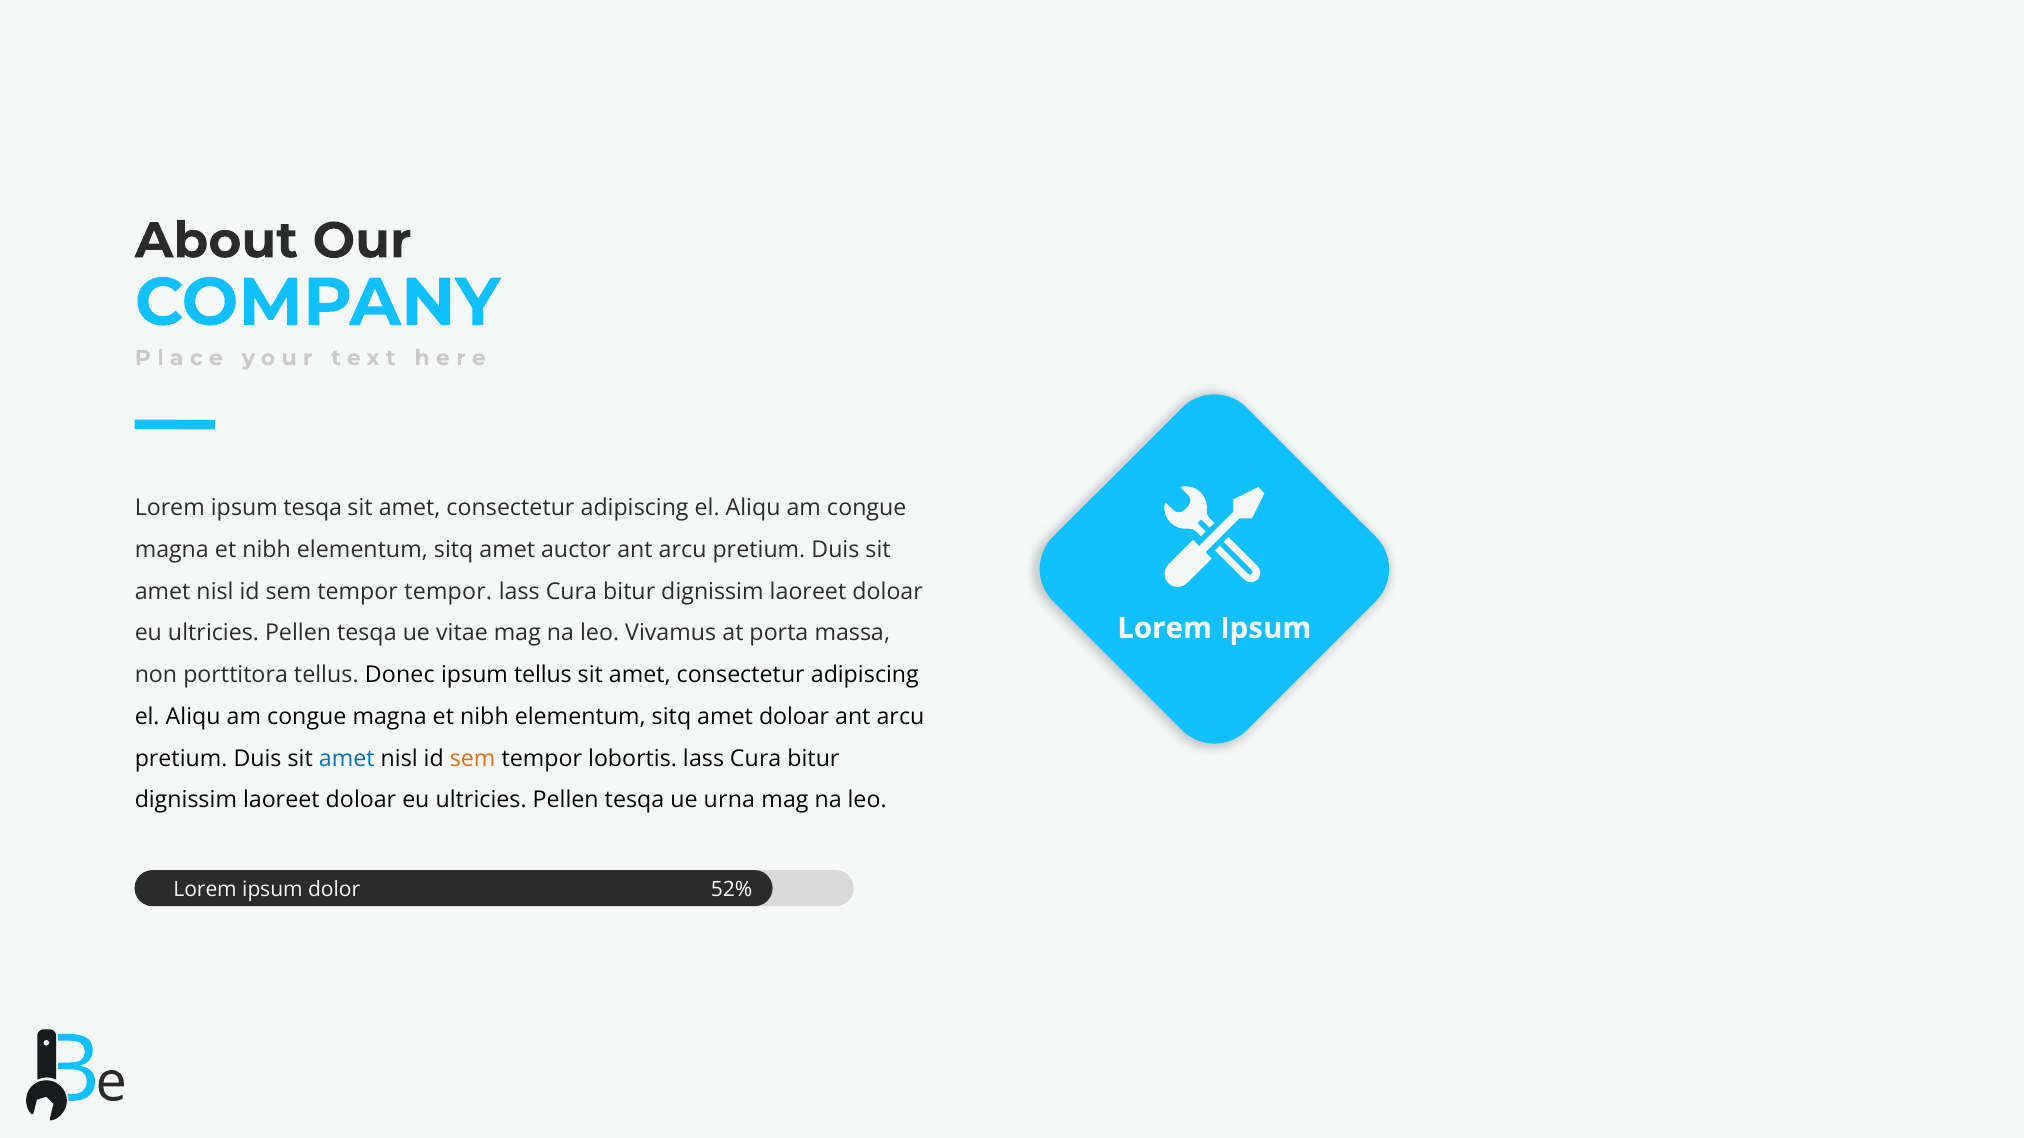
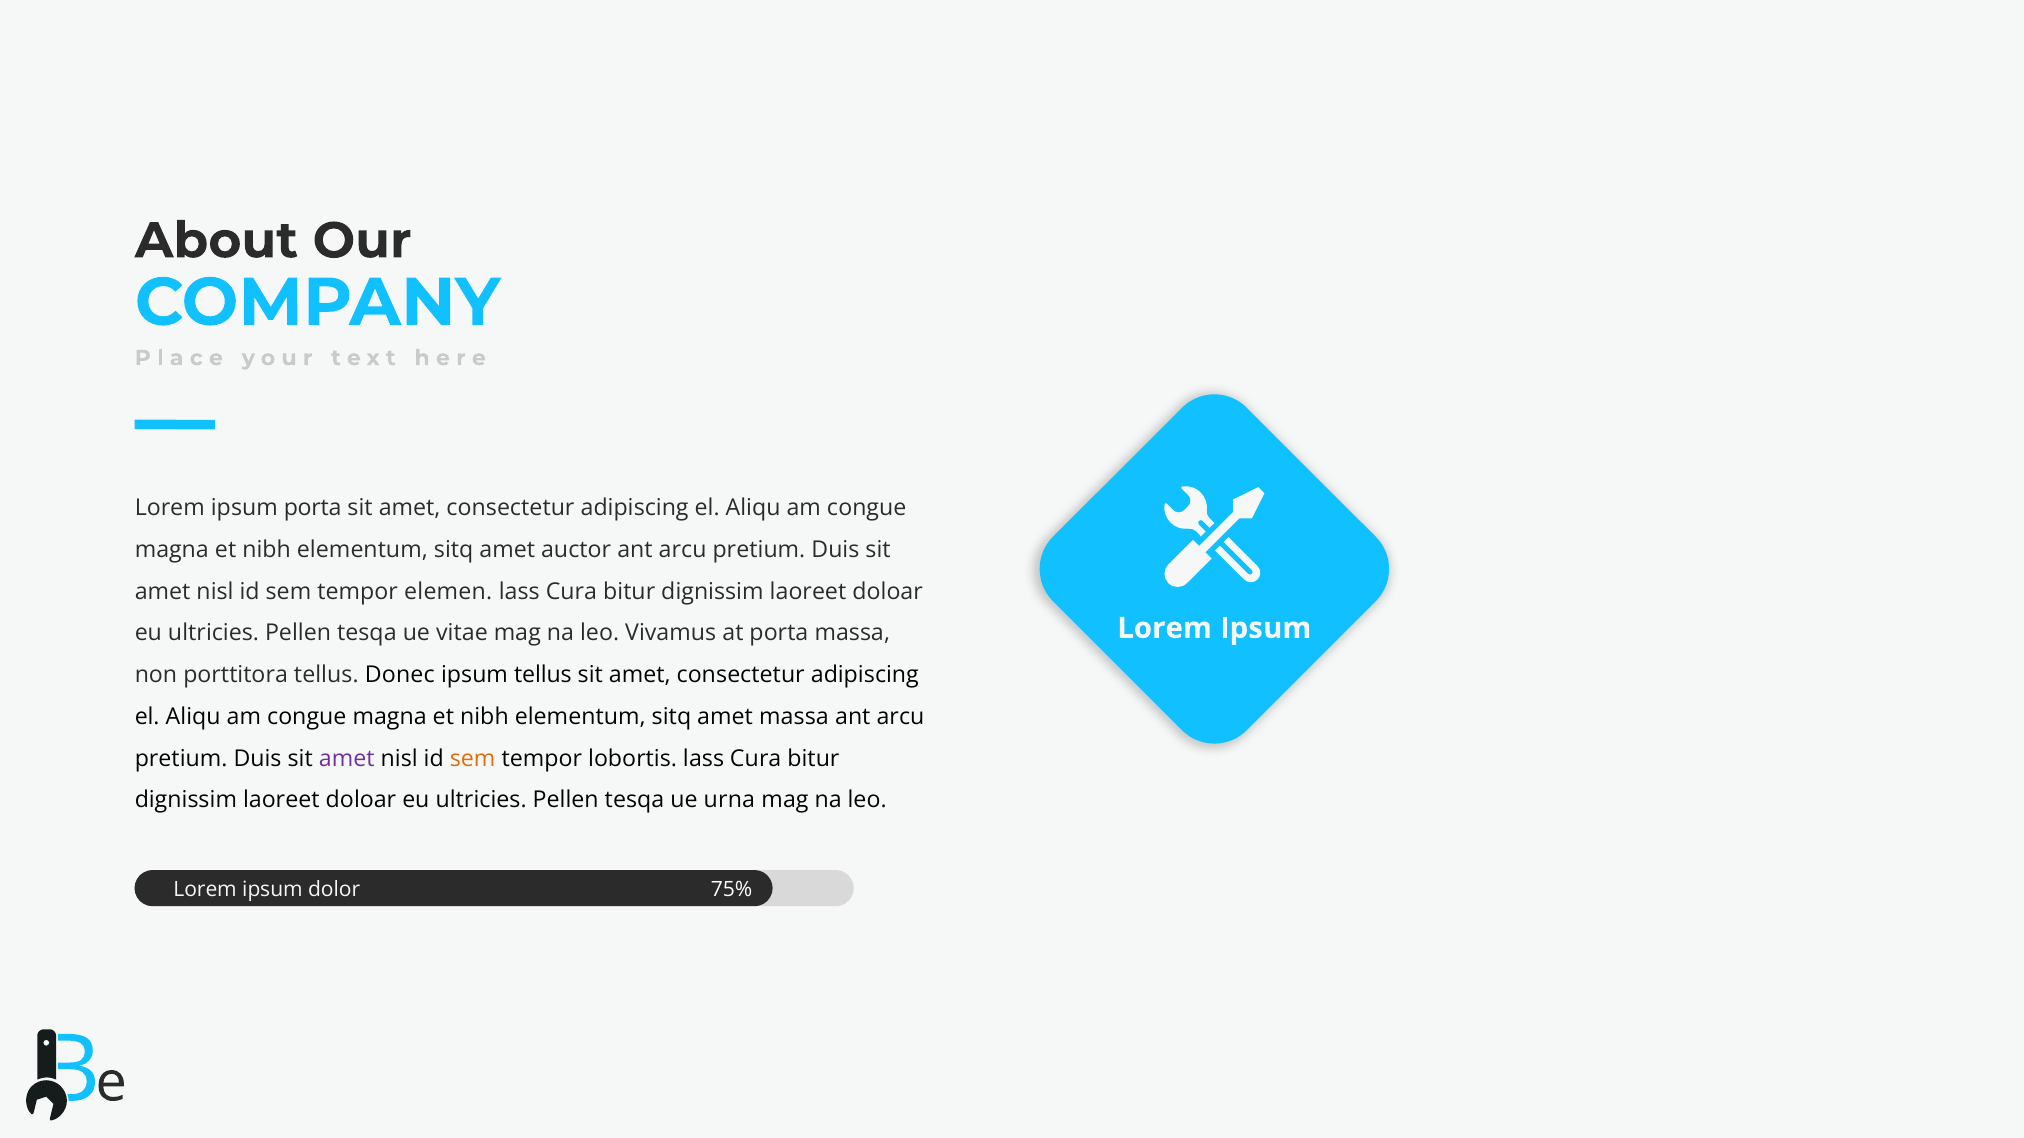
ipsum tesqa: tesqa -> porta (313, 508)
tempor tempor: tempor -> elemen (448, 592)
amet doloar: doloar -> massa (794, 717)
amet colour: blue -> purple (347, 759)
52%: 52% -> 75% (732, 890)
